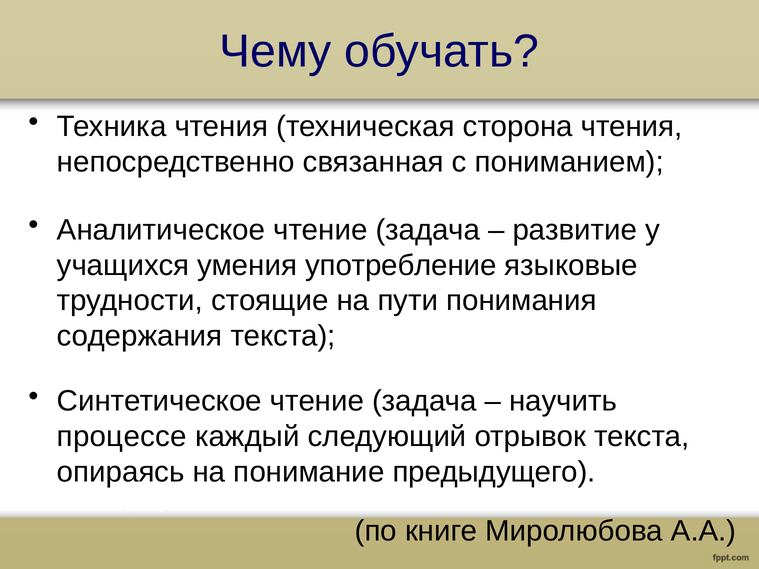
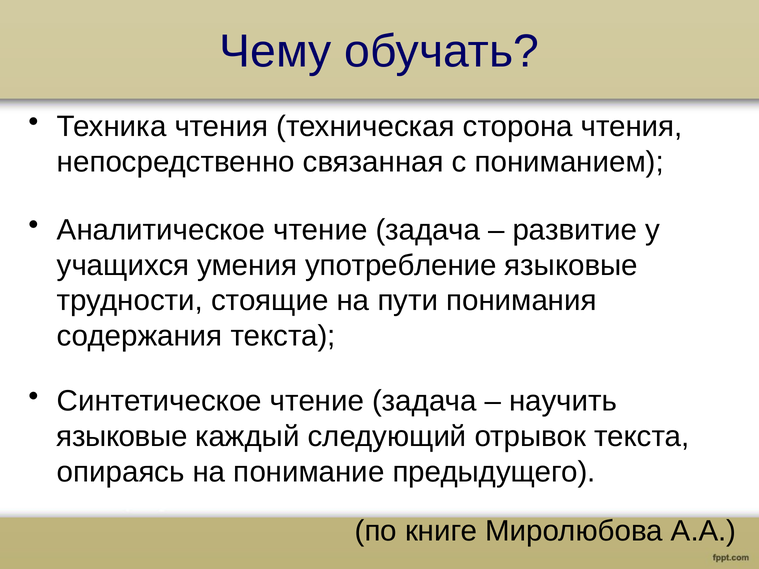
процессе: процессе -> языковые (122, 437)
